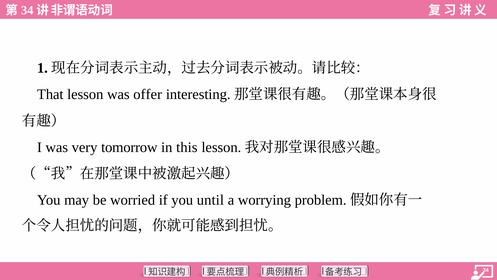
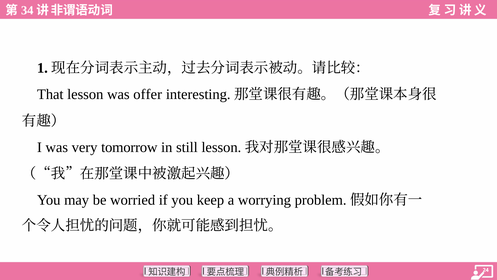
this: this -> still (187, 147)
until: until -> keep (210, 200)
